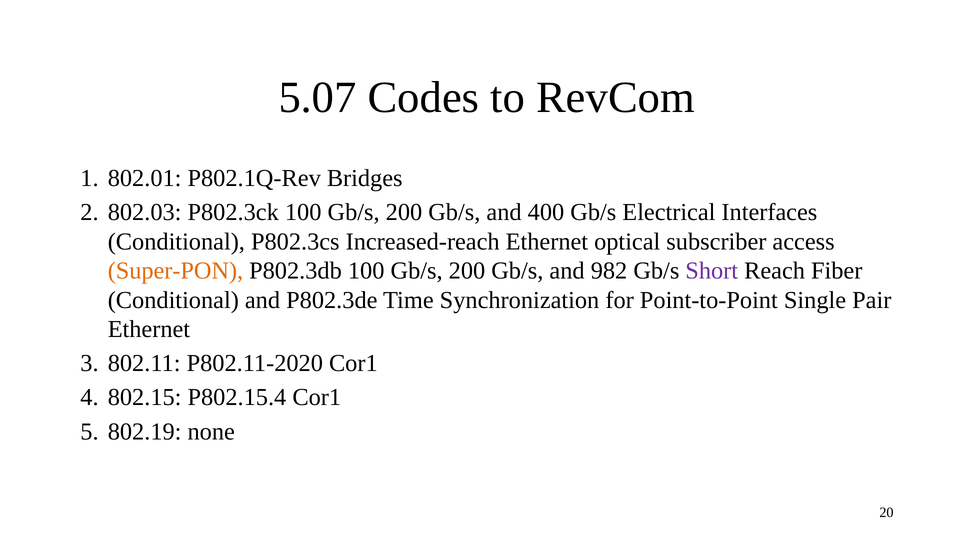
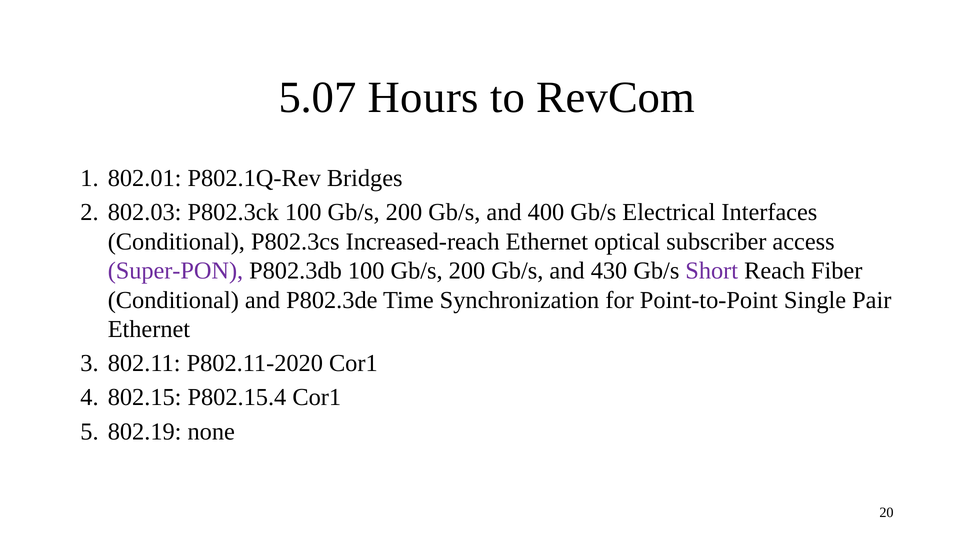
Codes: Codes -> Hours (423, 97)
Super-PON colour: orange -> purple (175, 271)
982: 982 -> 430 (609, 271)
